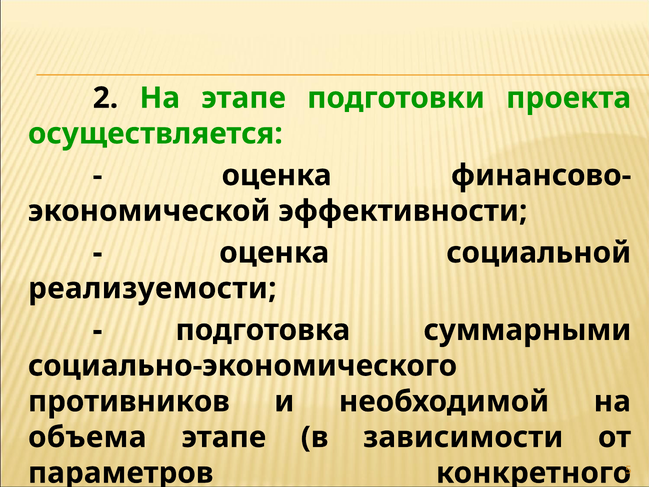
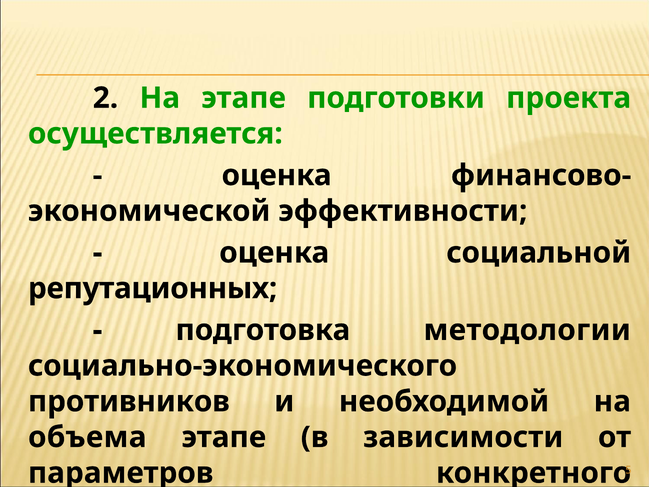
реализуемости: реализуемости -> репутационных (153, 288)
суммарными: суммарными -> методологии (527, 330)
